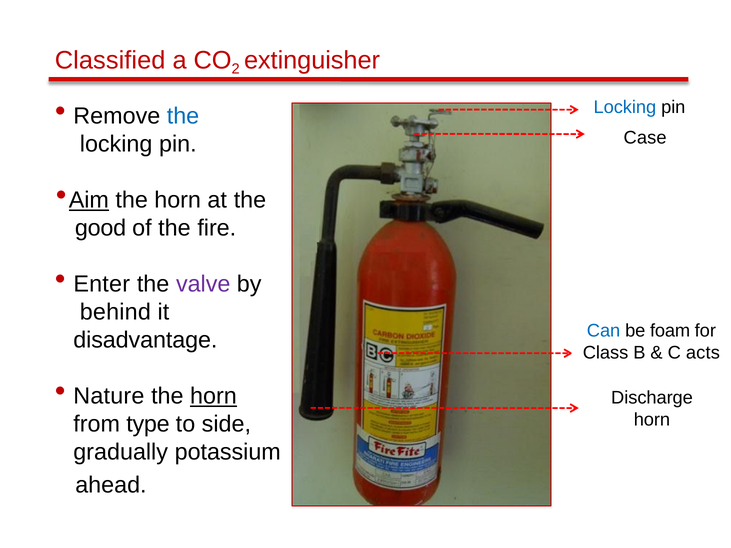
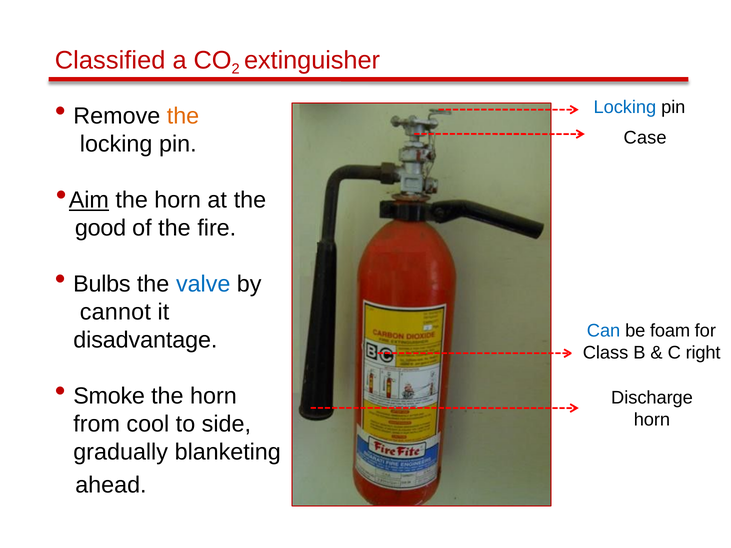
the colour: blue -> orange (183, 116)
Enter: Enter -> Bulbs (102, 284)
valve colour: purple -> blue (203, 284)
behind: behind -> cannot (115, 312)
acts: acts -> right (703, 353)
Nature: Nature -> Smoke (109, 396)
horn underline: present -> none (213, 396)
type: type -> cool (148, 424)
potassium: potassium -> blanketing (228, 452)
